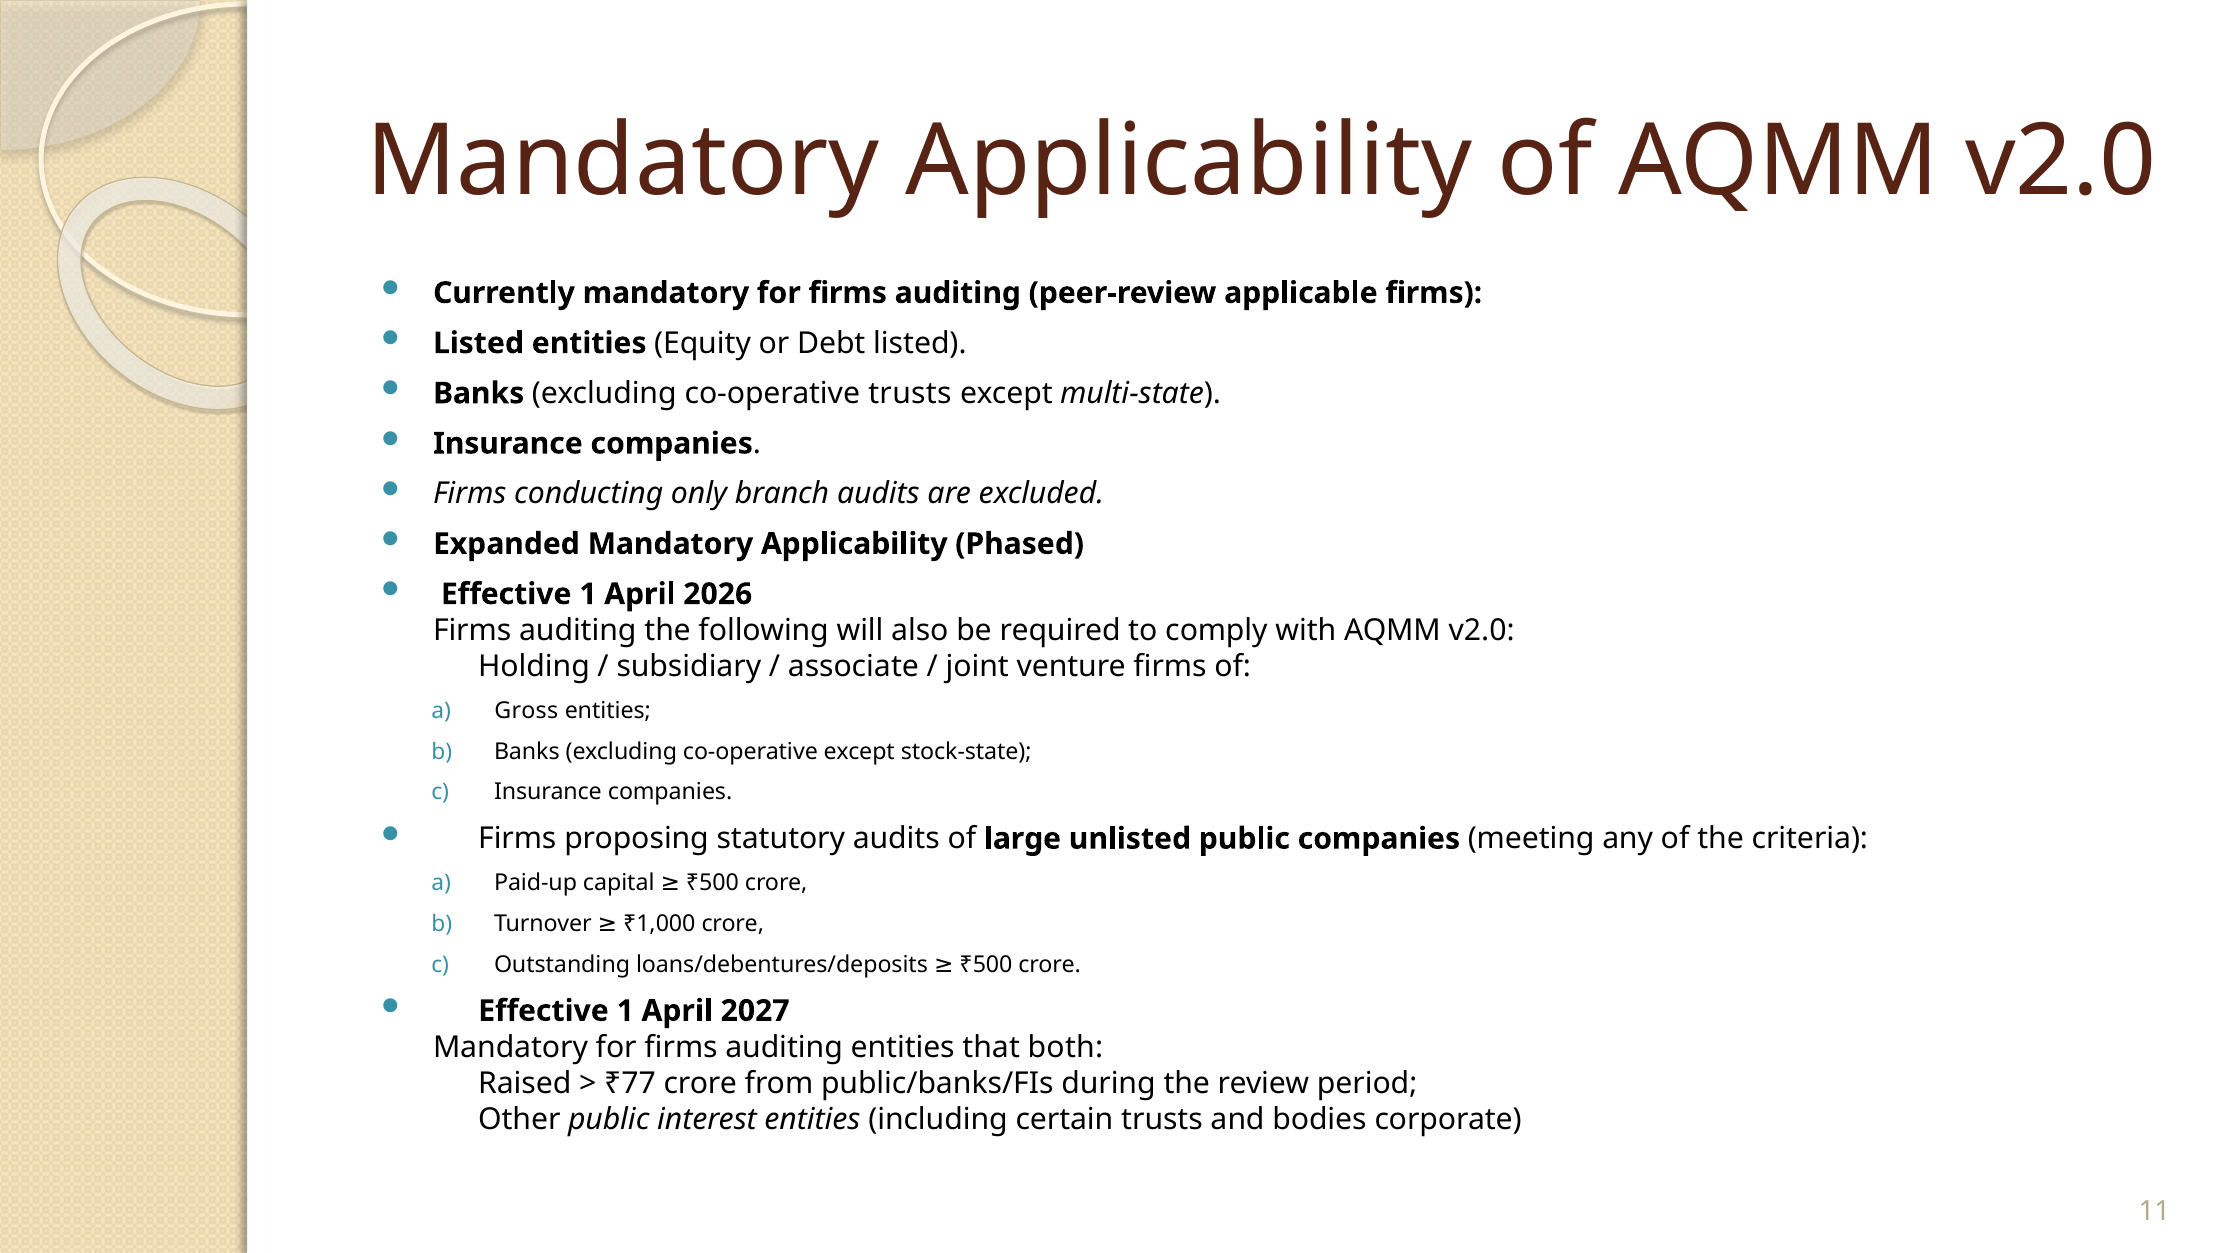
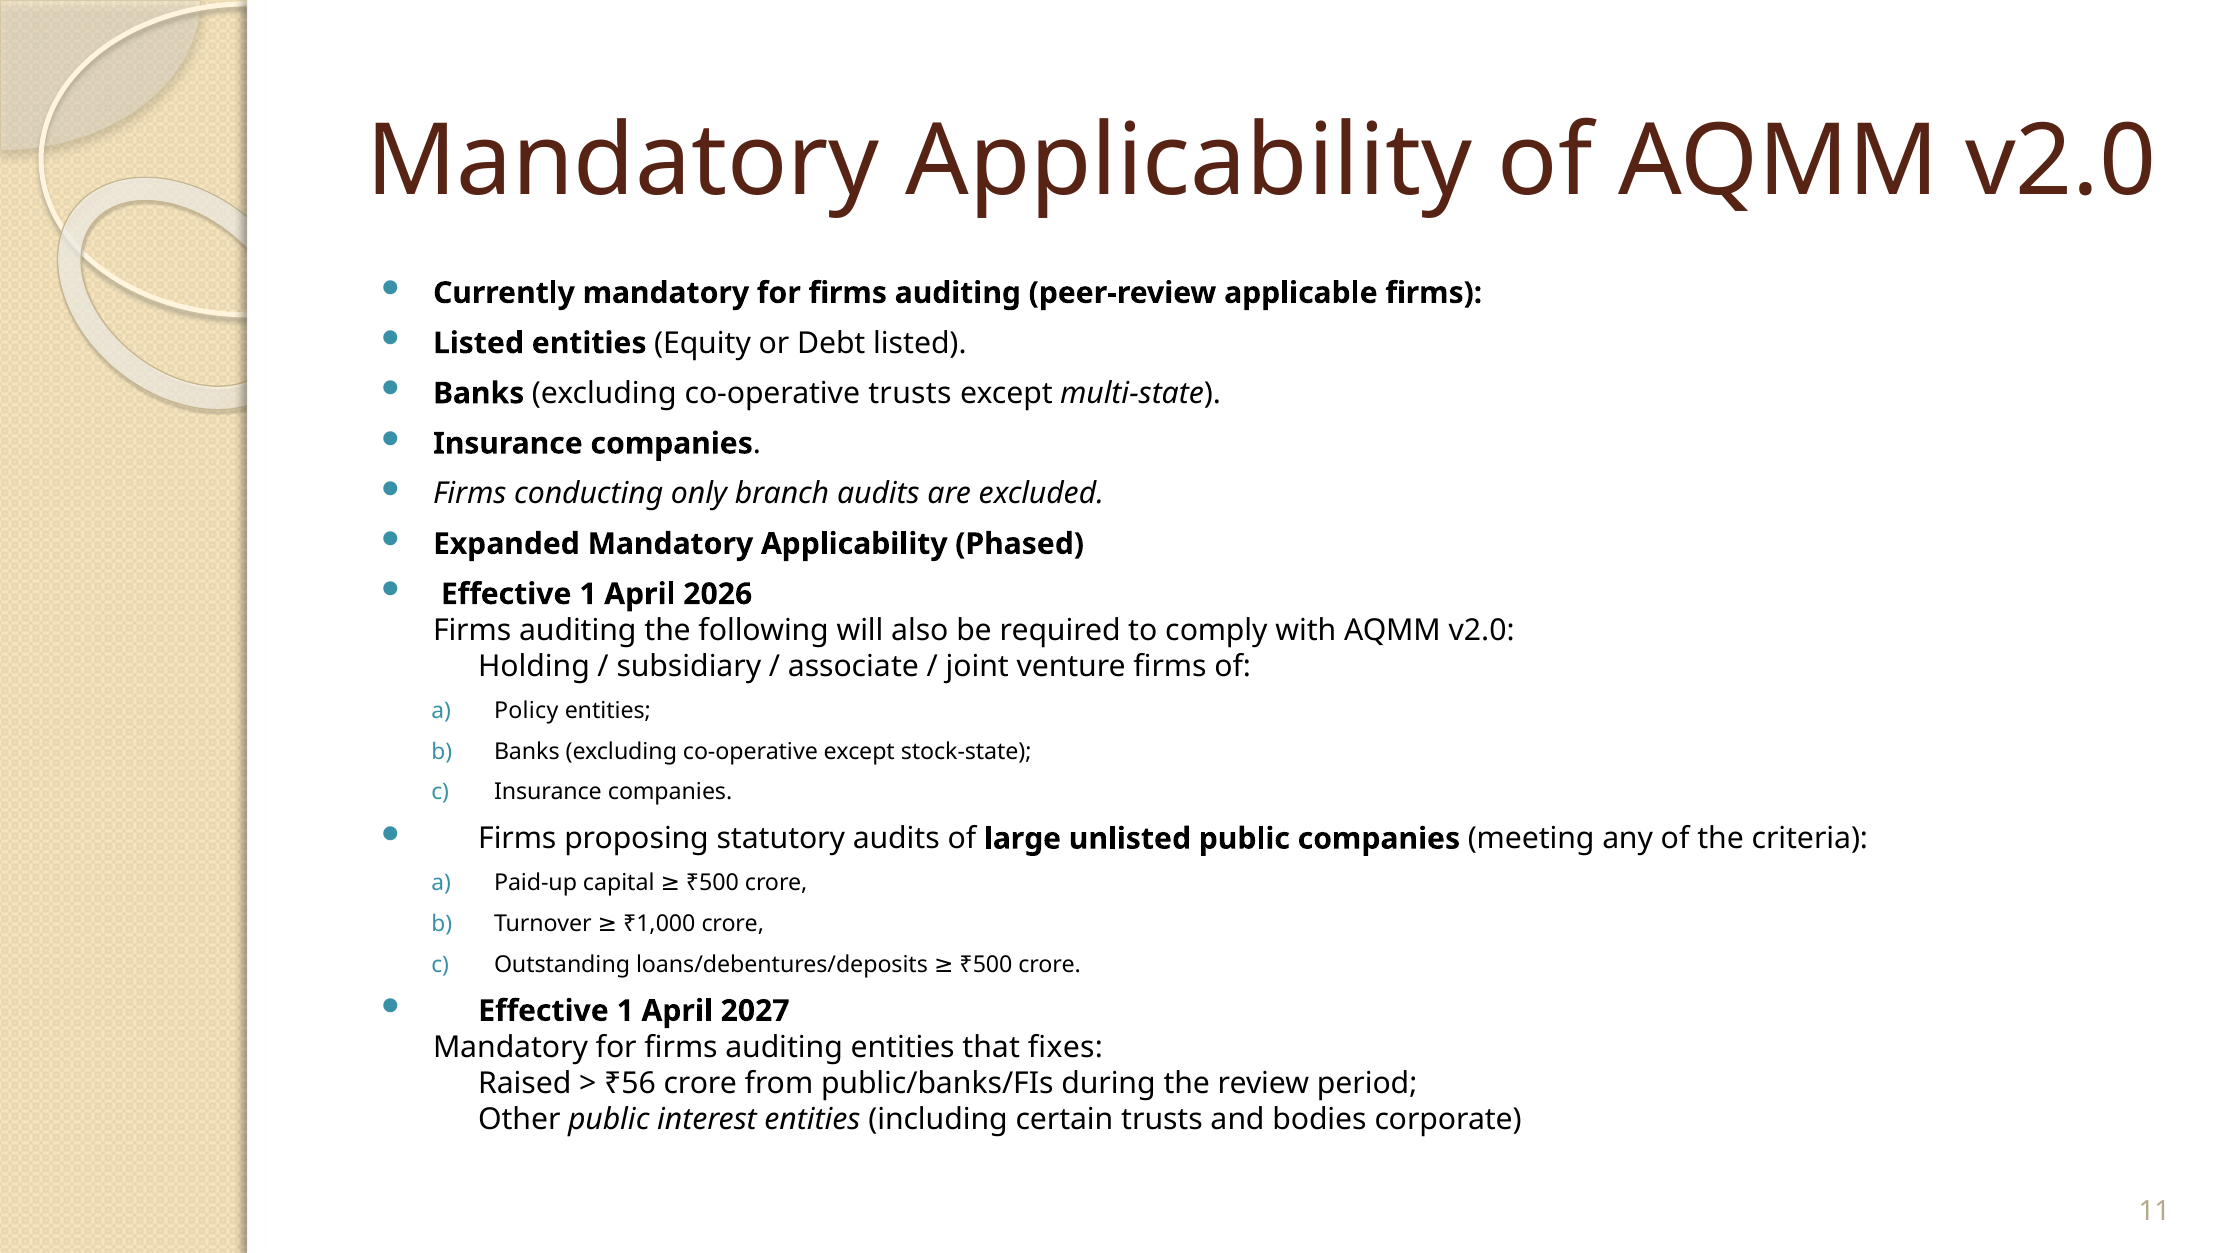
Gross: Gross -> Policy (526, 711)
both: both -> fixes (1065, 1047)
₹77: ₹77 -> ₹56 (630, 1084)
